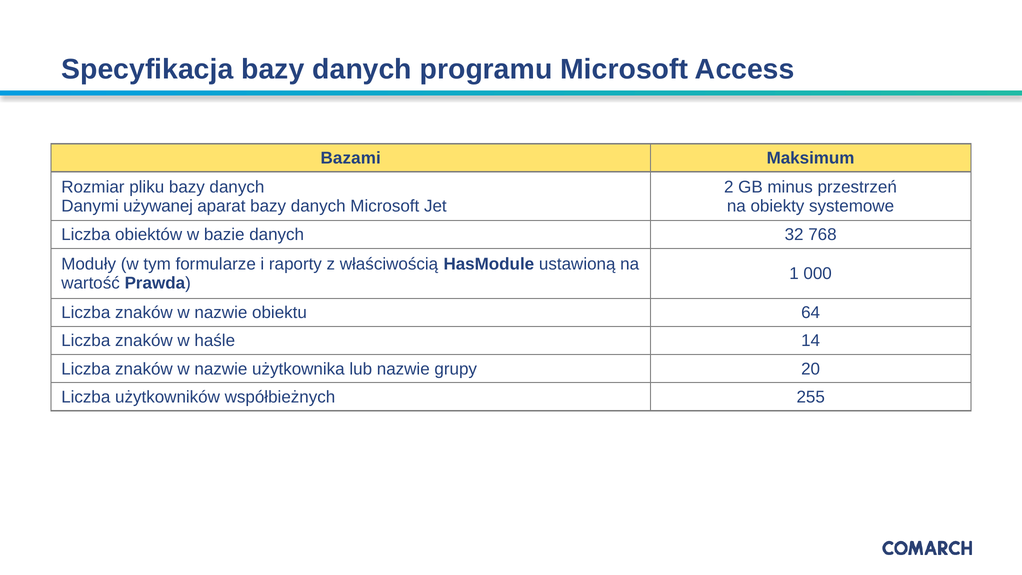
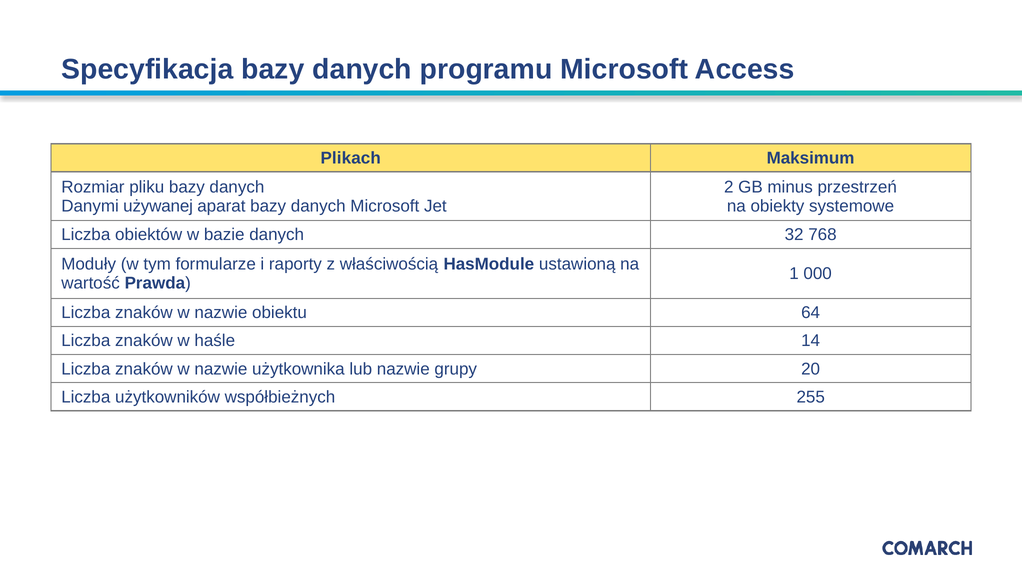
Bazami: Bazami -> Plikach (351, 158)
